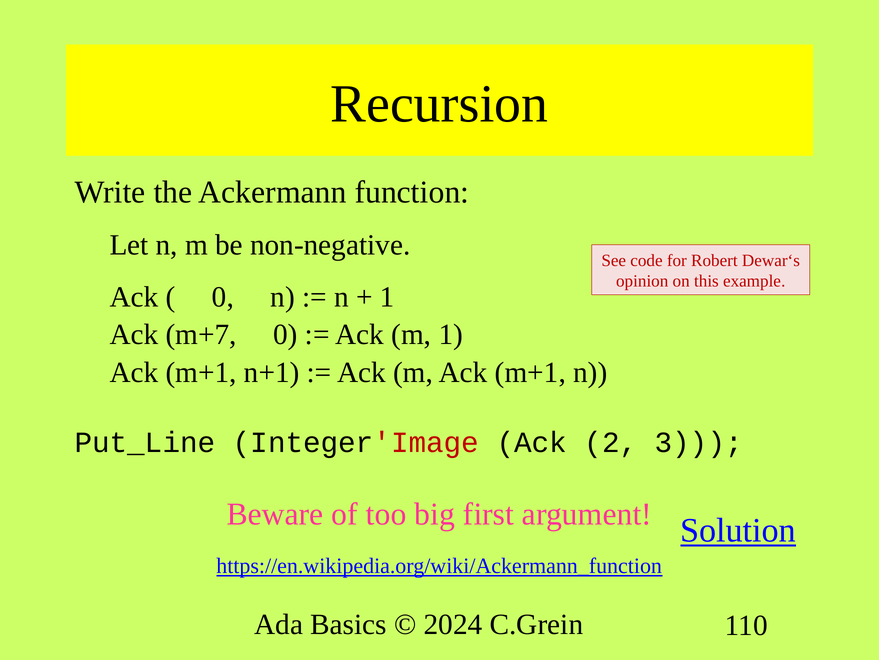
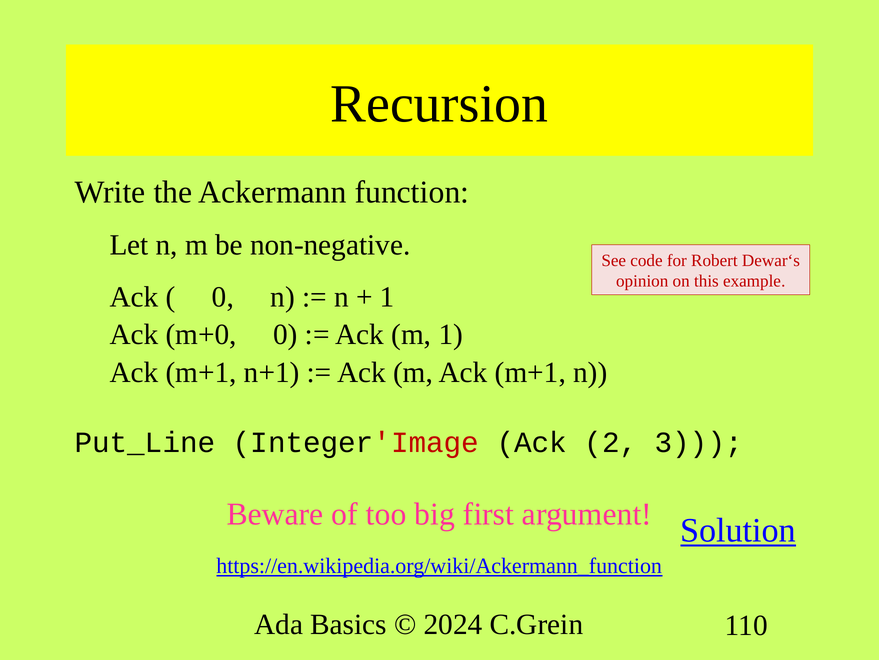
m+7: m+7 -> m+0 (201, 334)
